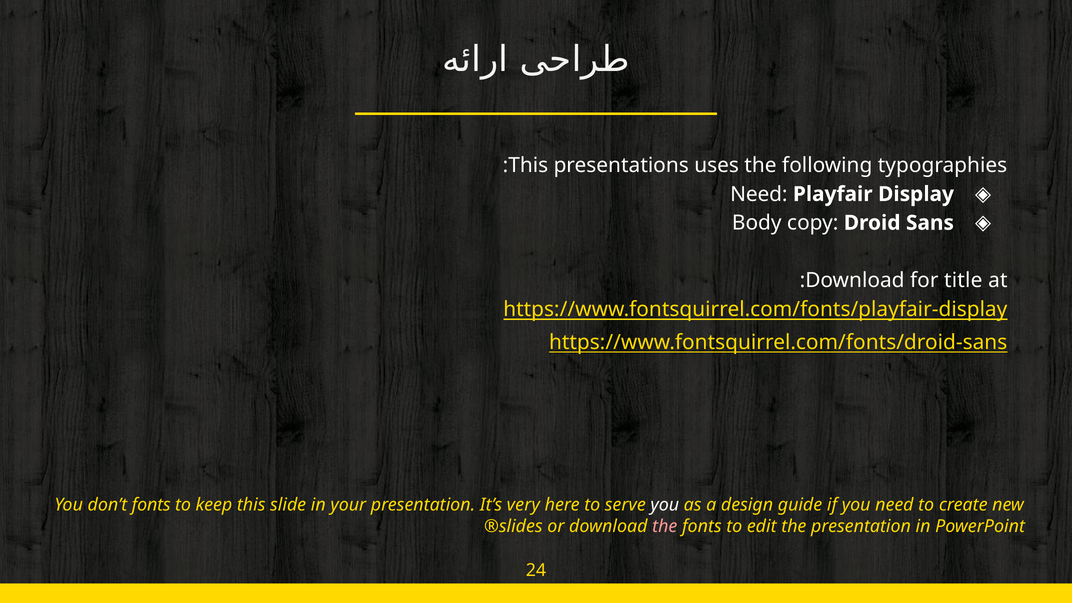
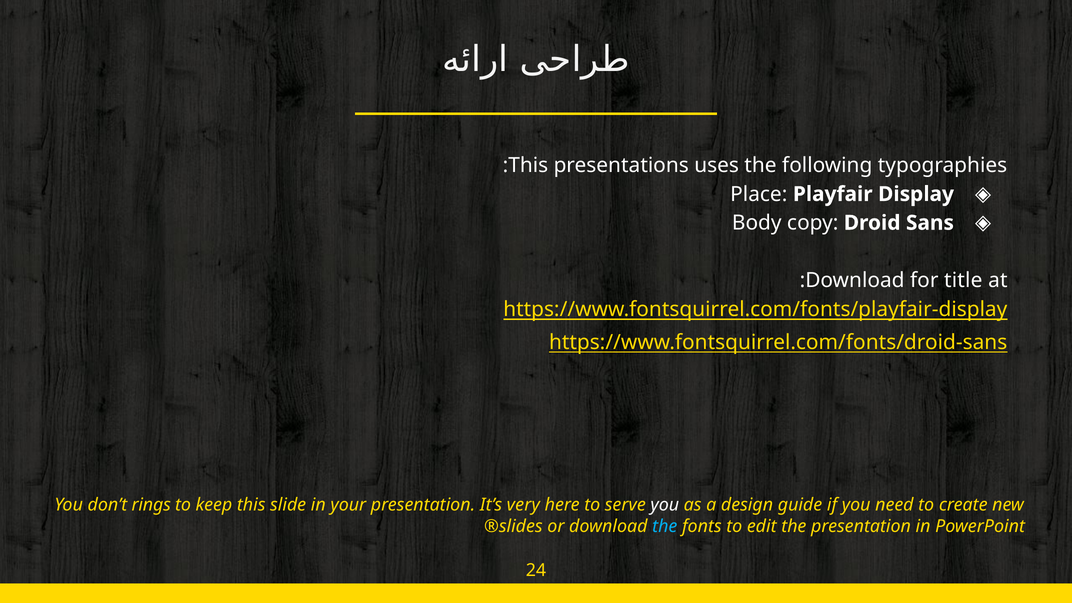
Need: Need -> Place (759, 194)
don’t fonts: fonts -> rings (151, 505)
the colour: pink -> light blue (665, 526)
